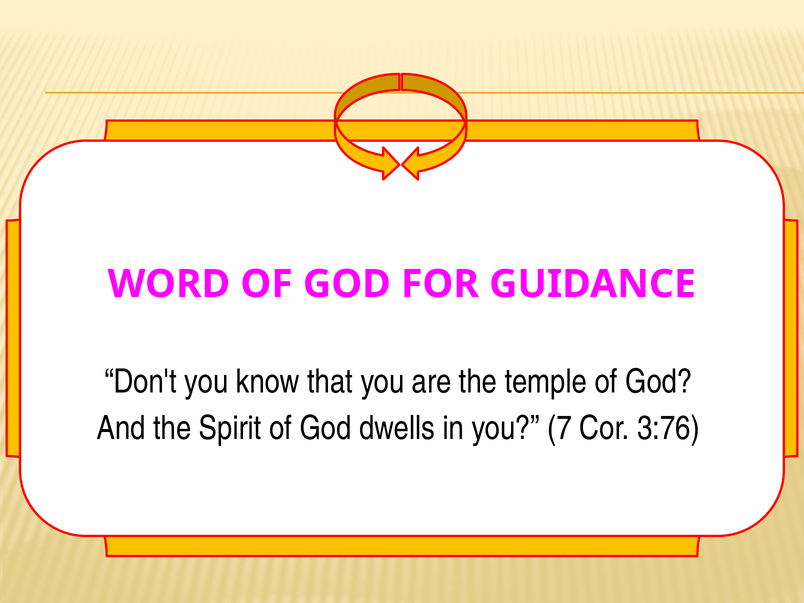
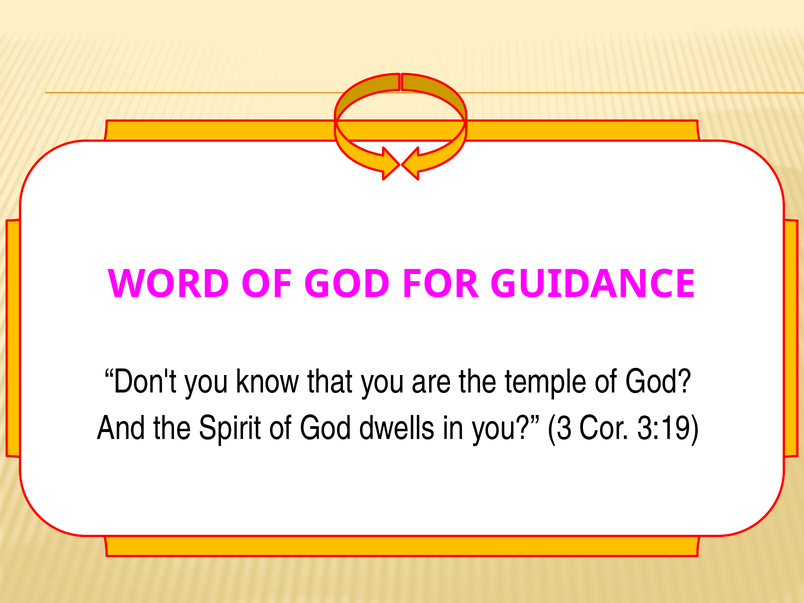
7: 7 -> 3 (560, 428)
3:76: 3:76 -> 3:19 (668, 428)
